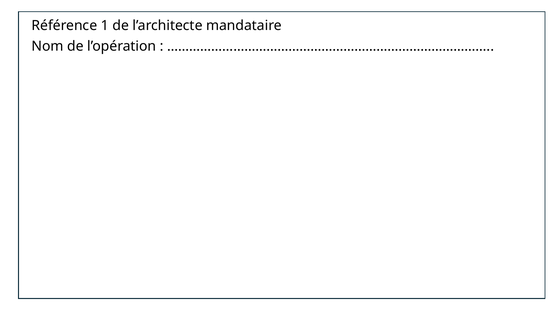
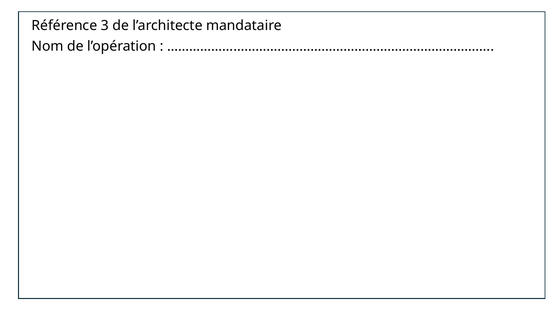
1: 1 -> 3 (105, 25)
